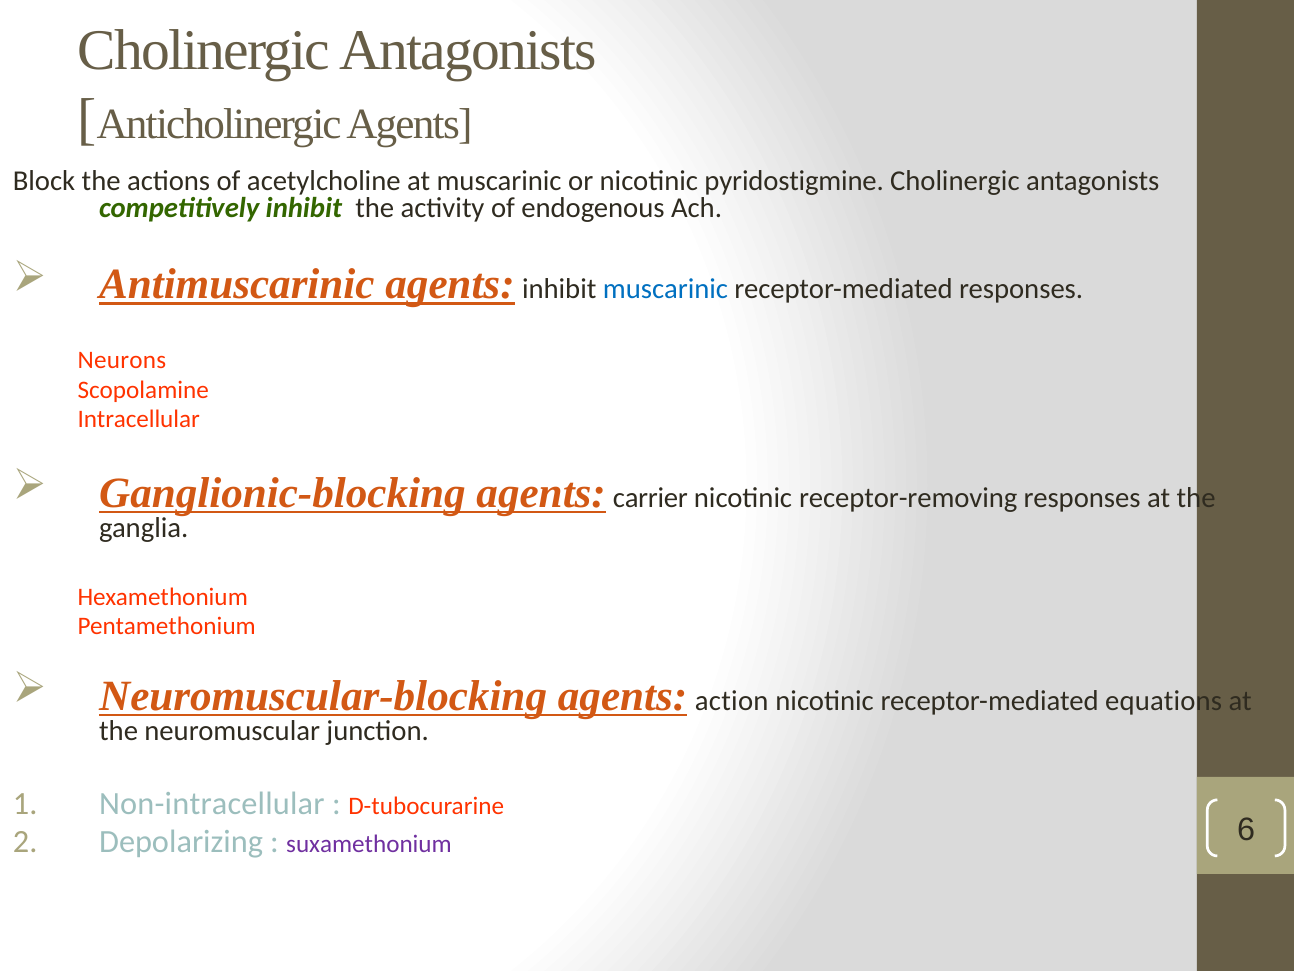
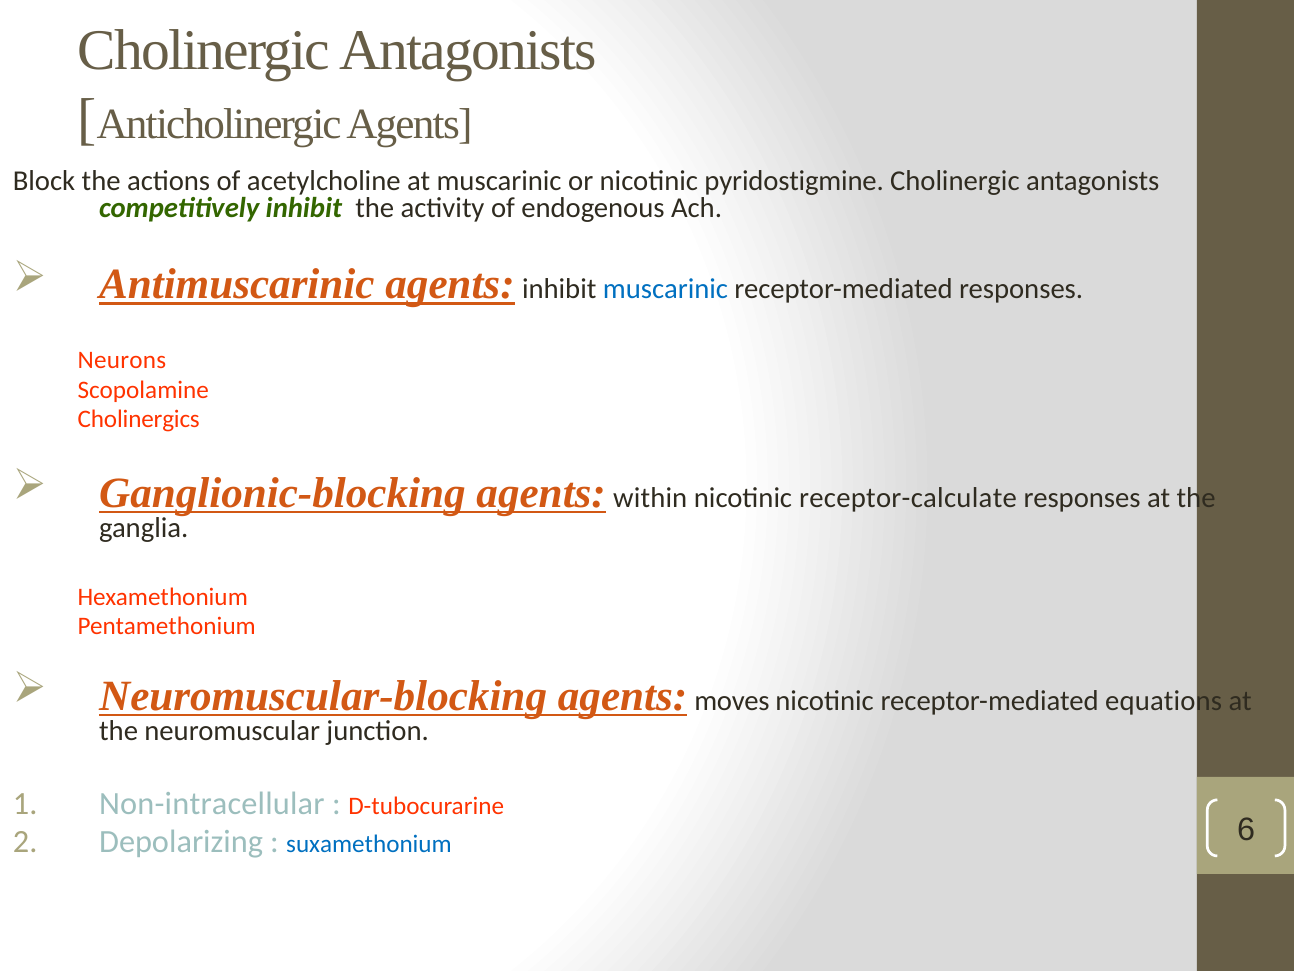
Intracellular: Intracellular -> Cholinergics (139, 419)
carrier: carrier -> within (650, 497)
receptor-removing: receptor-removing -> receptor-calculate (908, 497)
action: action -> moves (732, 700)
suxamethonium colour: purple -> blue (369, 844)
